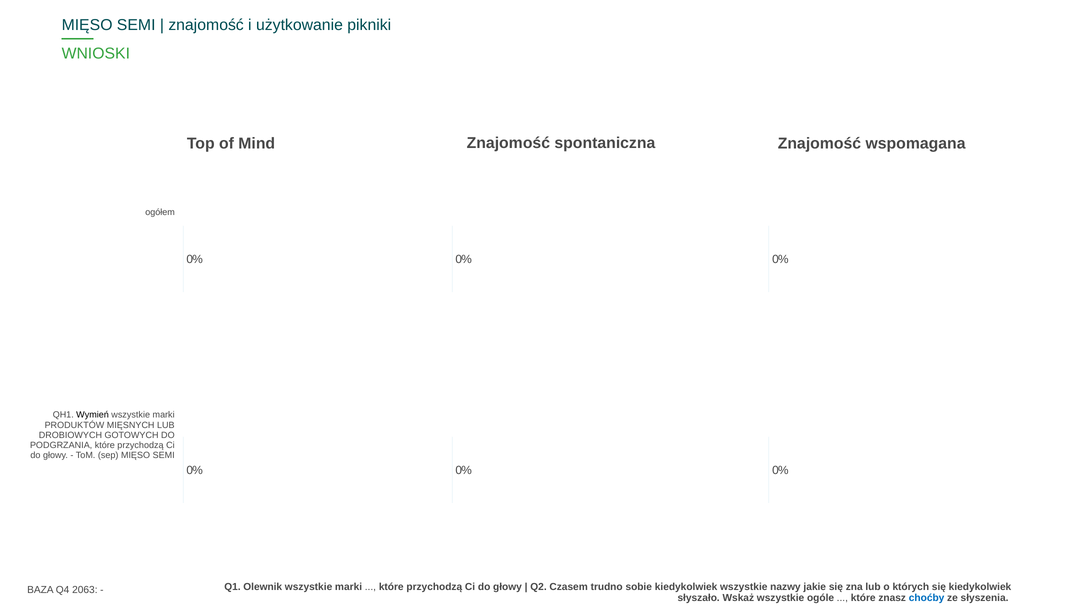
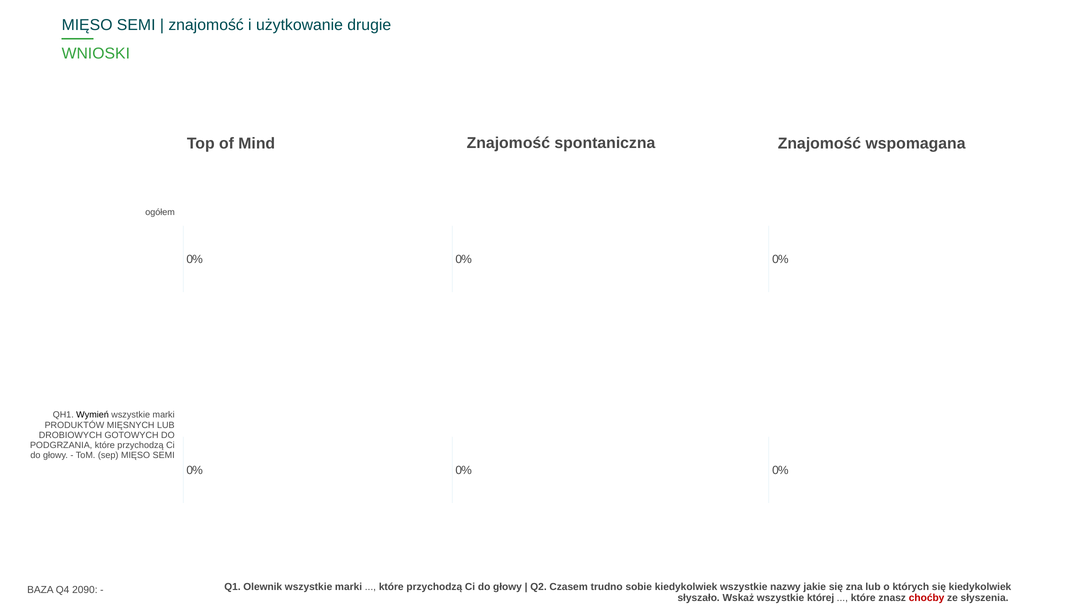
pikniki: pikniki -> drugie (369, 25)
2063: 2063 -> 2090 (85, 590)
ogóle: ogóle -> której (821, 598)
choćby colour: blue -> red (927, 598)
